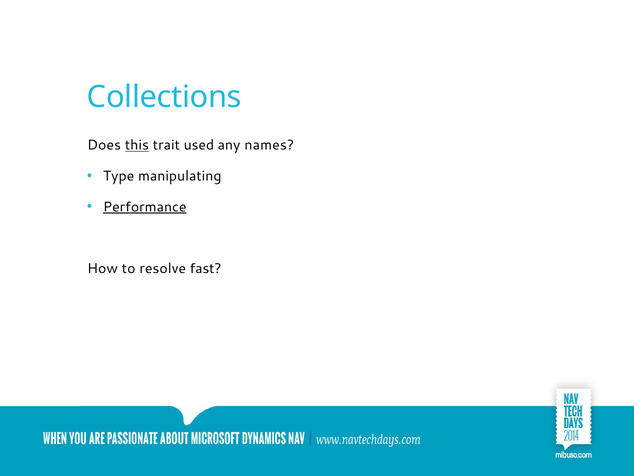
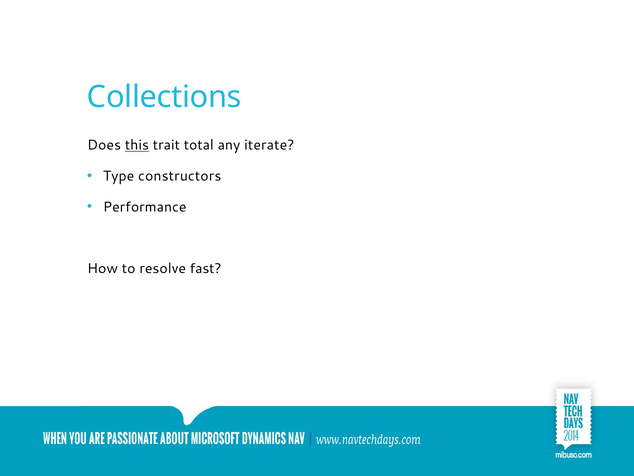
used: used -> total (199, 145)
names: names -> iterate (269, 145)
manipulating: manipulating -> constructors (180, 176)
Performance underline: present -> none (145, 207)
